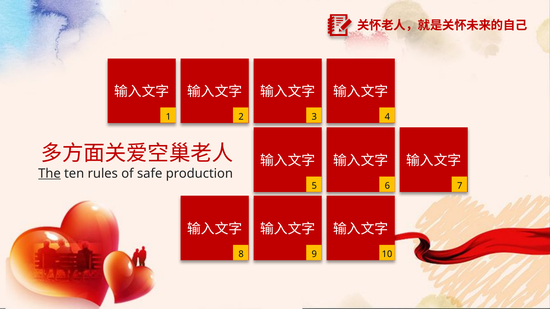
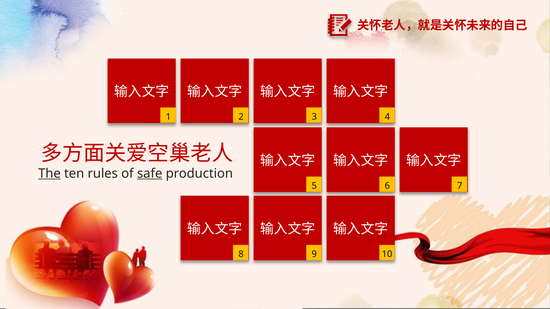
safe underline: none -> present (150, 174)
